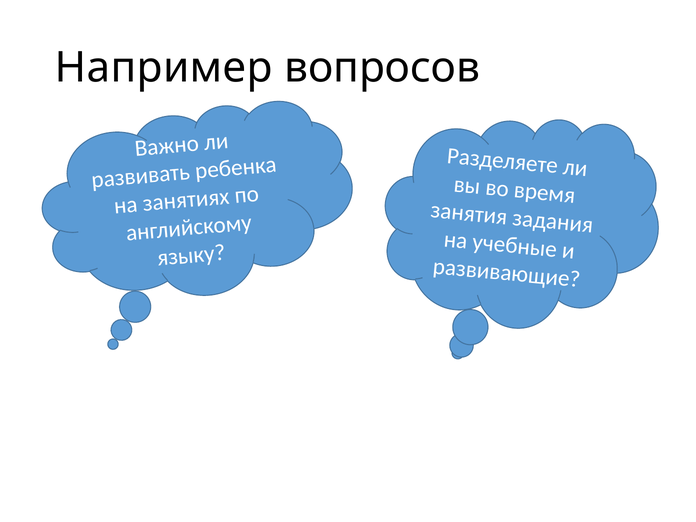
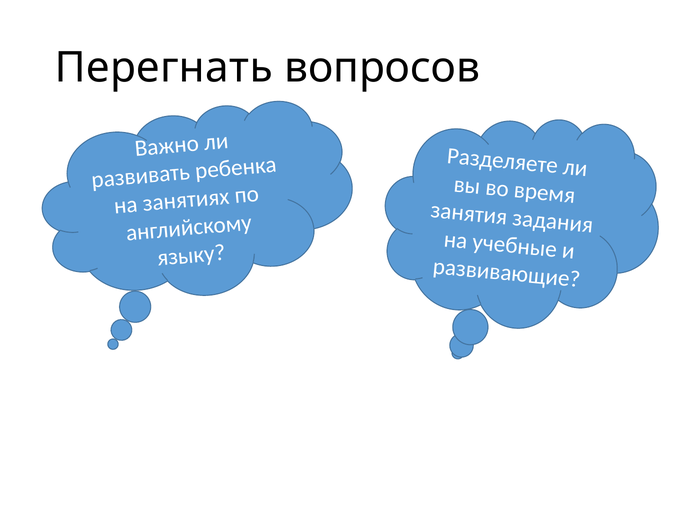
Например: Например -> Перегнать (164, 68)
